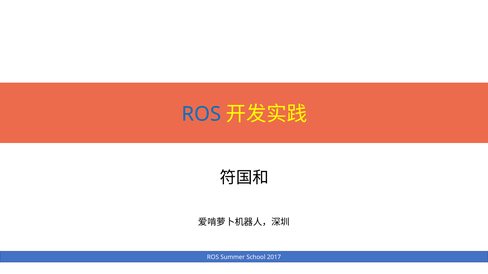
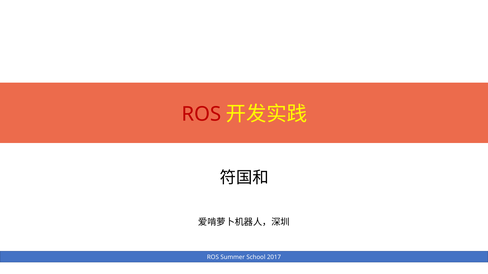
ROS colour: blue -> red (201, 114)
